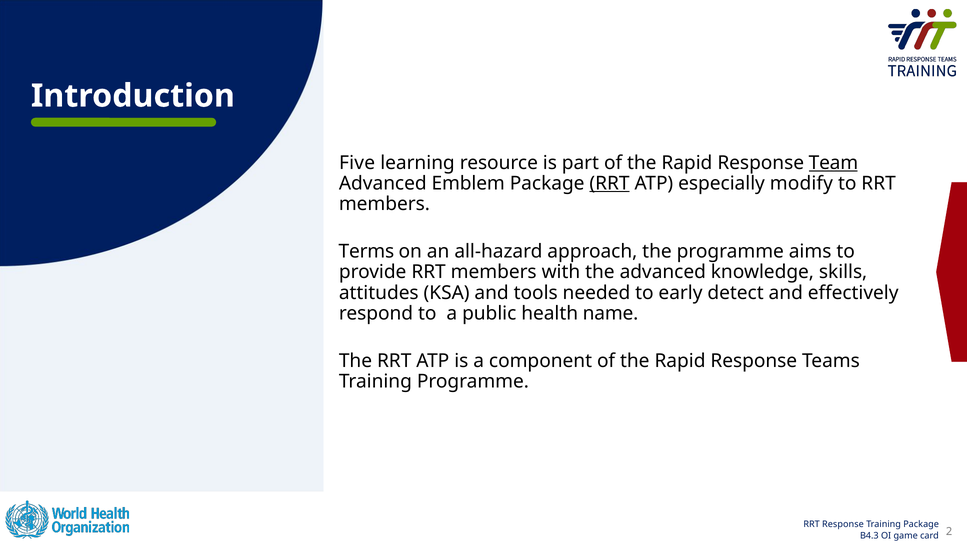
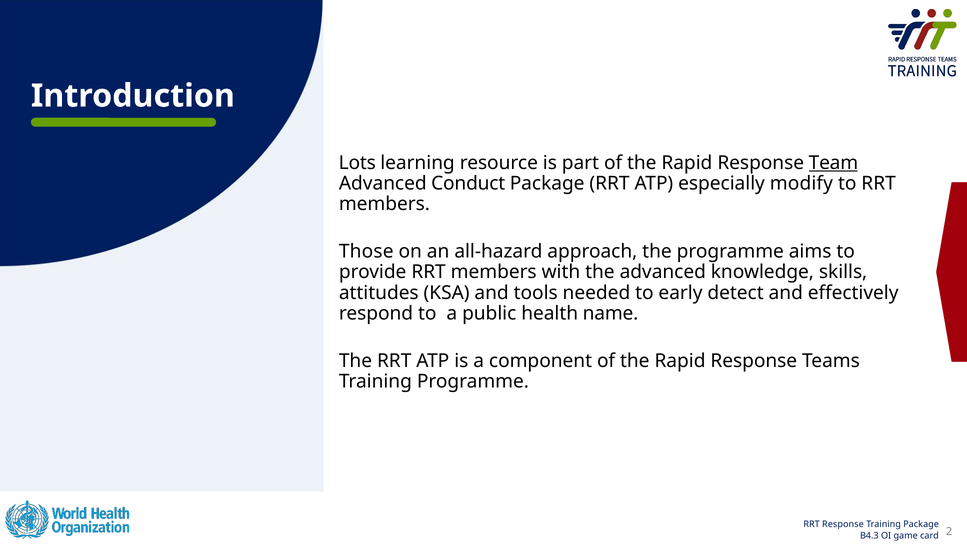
Five: Five -> Lots (357, 163)
Emblem: Emblem -> Conduct (468, 183)
RRT underline: present -> none (610, 183)
Terms: Terms -> Those (366, 251)
